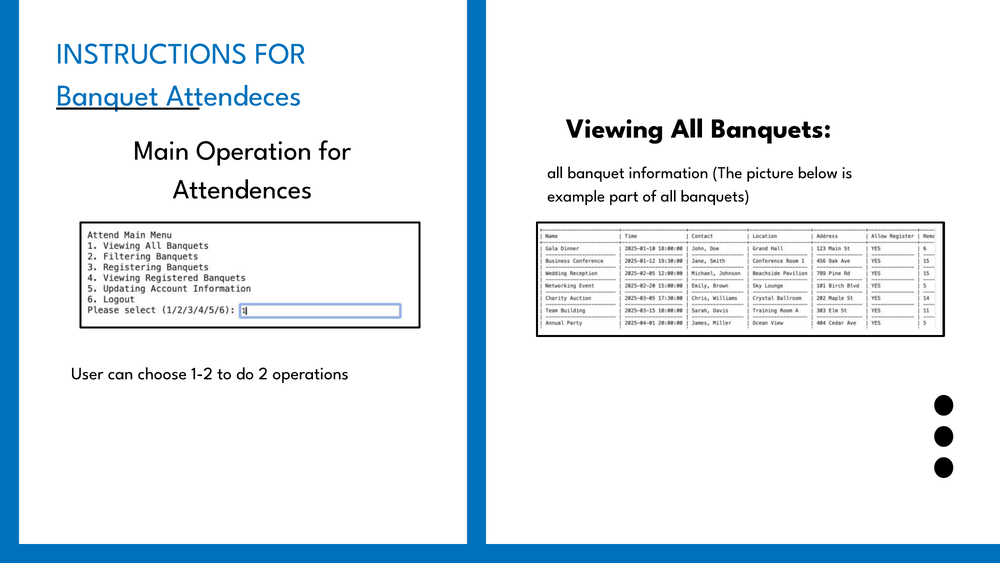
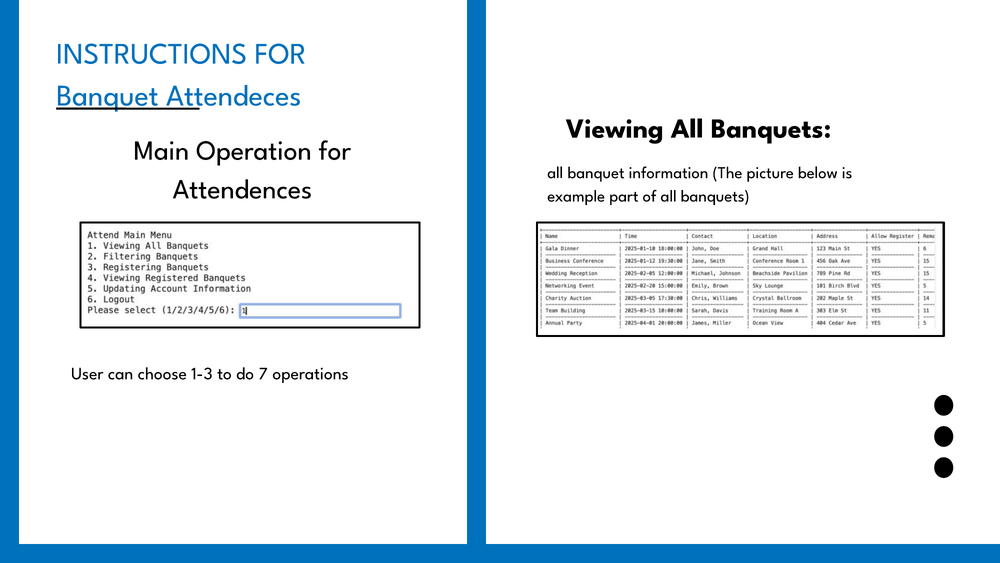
1-2: 1-2 -> 1-3 (202, 373)
2: 2 -> 7 (263, 373)
